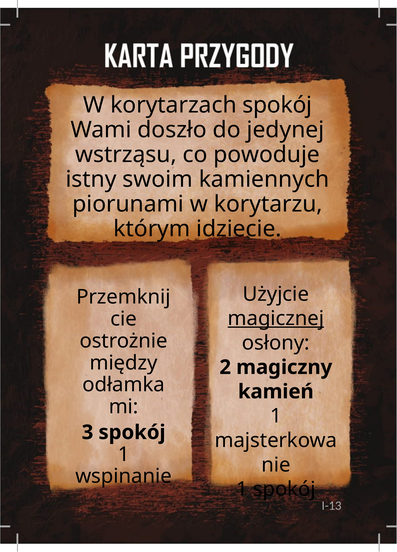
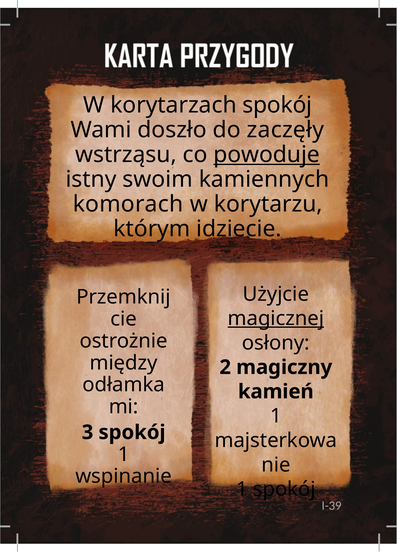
jedynej: jedynej -> zaczęły (285, 130)
powoduje underline: none -> present (267, 155)
piorunami: piorunami -> komorach (128, 204)
I-13: I-13 -> I-39 (332, 506)
